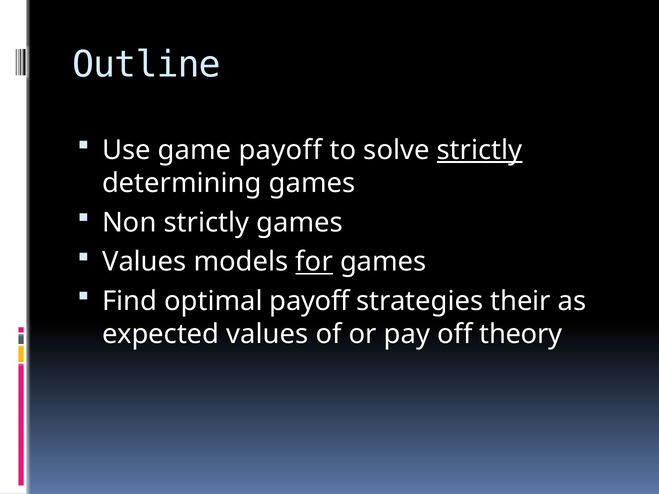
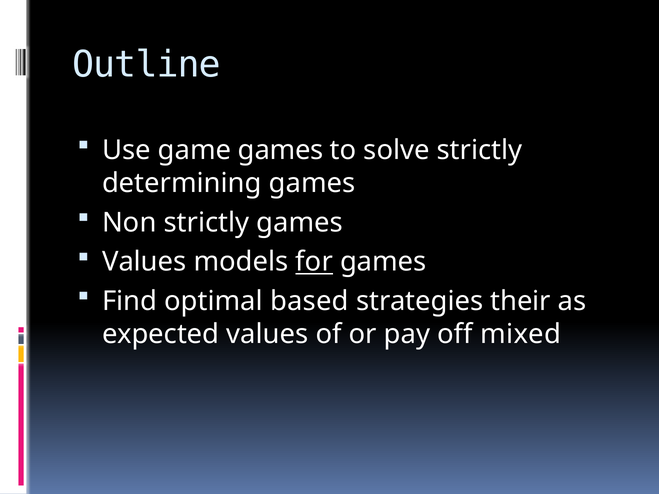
game payoff: payoff -> games (281, 150)
strictly underline: present -> none (480, 150)
optimal payoff: payoff -> based (309, 301)
theory: theory -> mixed (521, 334)
